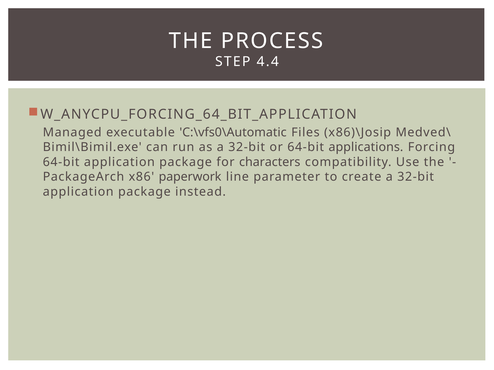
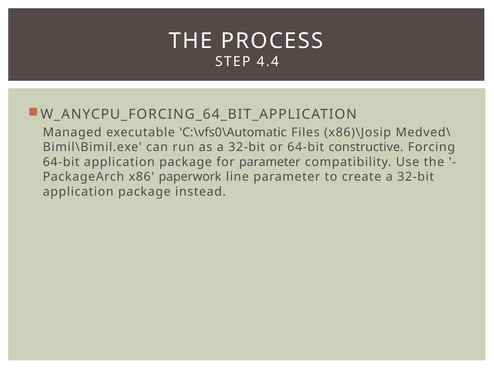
applications: applications -> constructive (366, 147)
for characters: characters -> parameter (270, 162)
